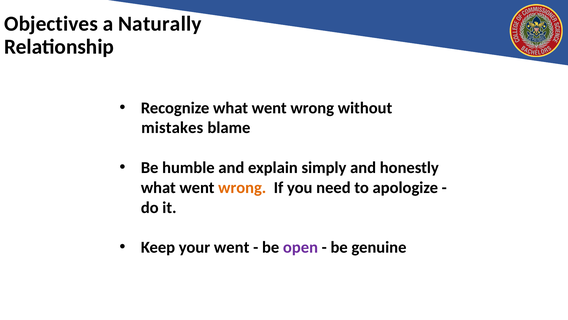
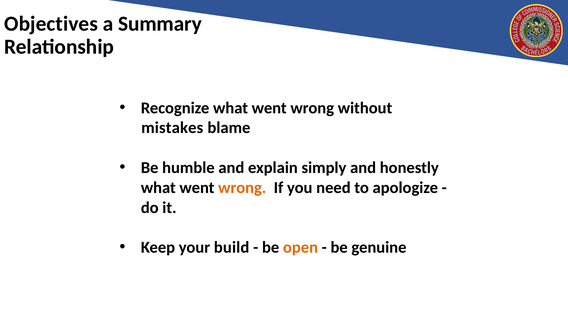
Naturally: Naturally -> Summary (160, 24)
your went: went -> build (232, 247)
open colour: purple -> orange (300, 247)
